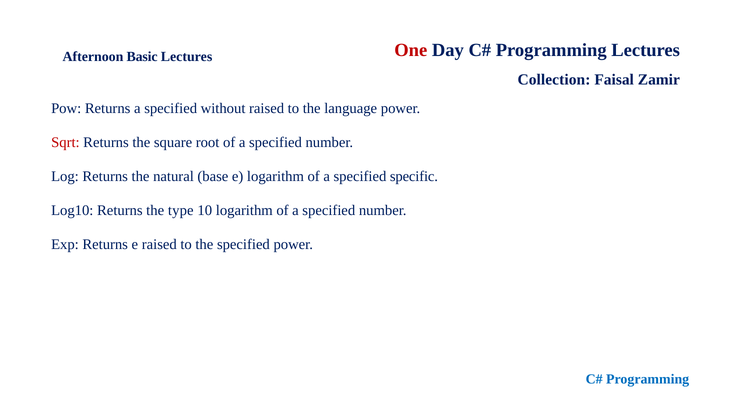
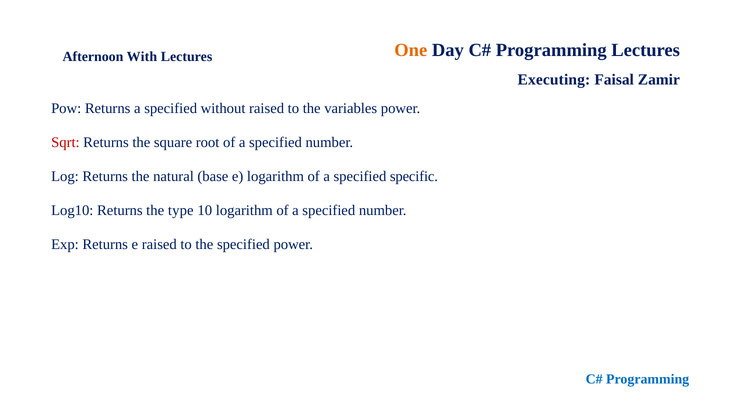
One colour: red -> orange (411, 50)
Basic: Basic -> With (142, 57)
Collection: Collection -> Executing (554, 79)
language: language -> variables (351, 108)
